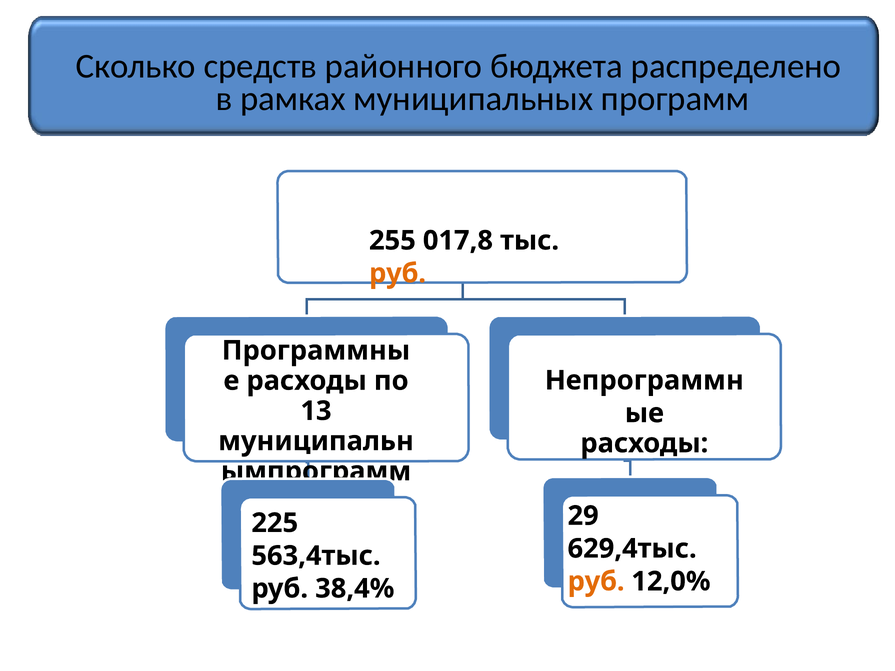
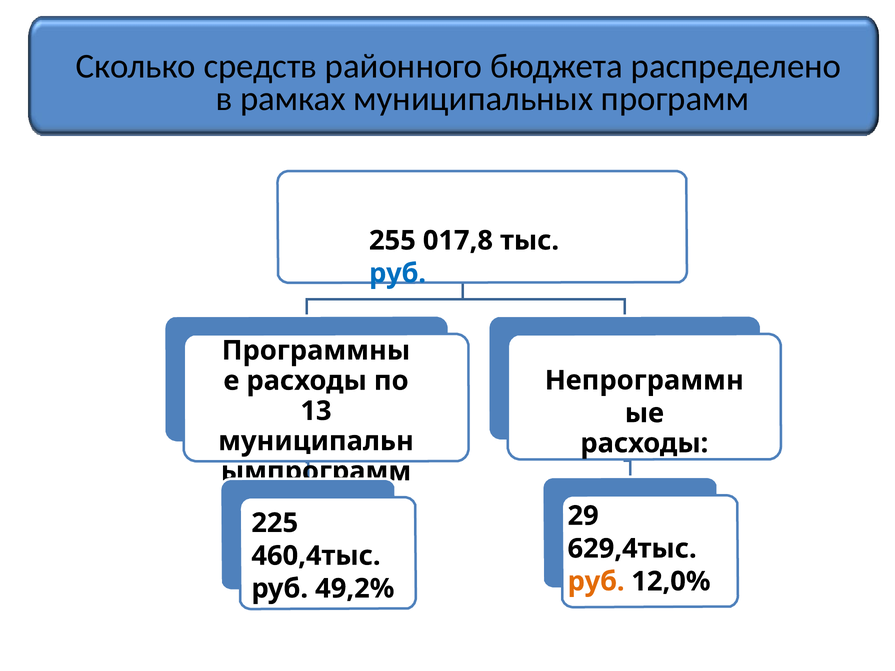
руб colour: orange -> blue (398, 273)
563,4тыс: 563,4тыс -> 460,4тыс (316, 556)
38,4%: 38,4% -> 49,2% (355, 589)
